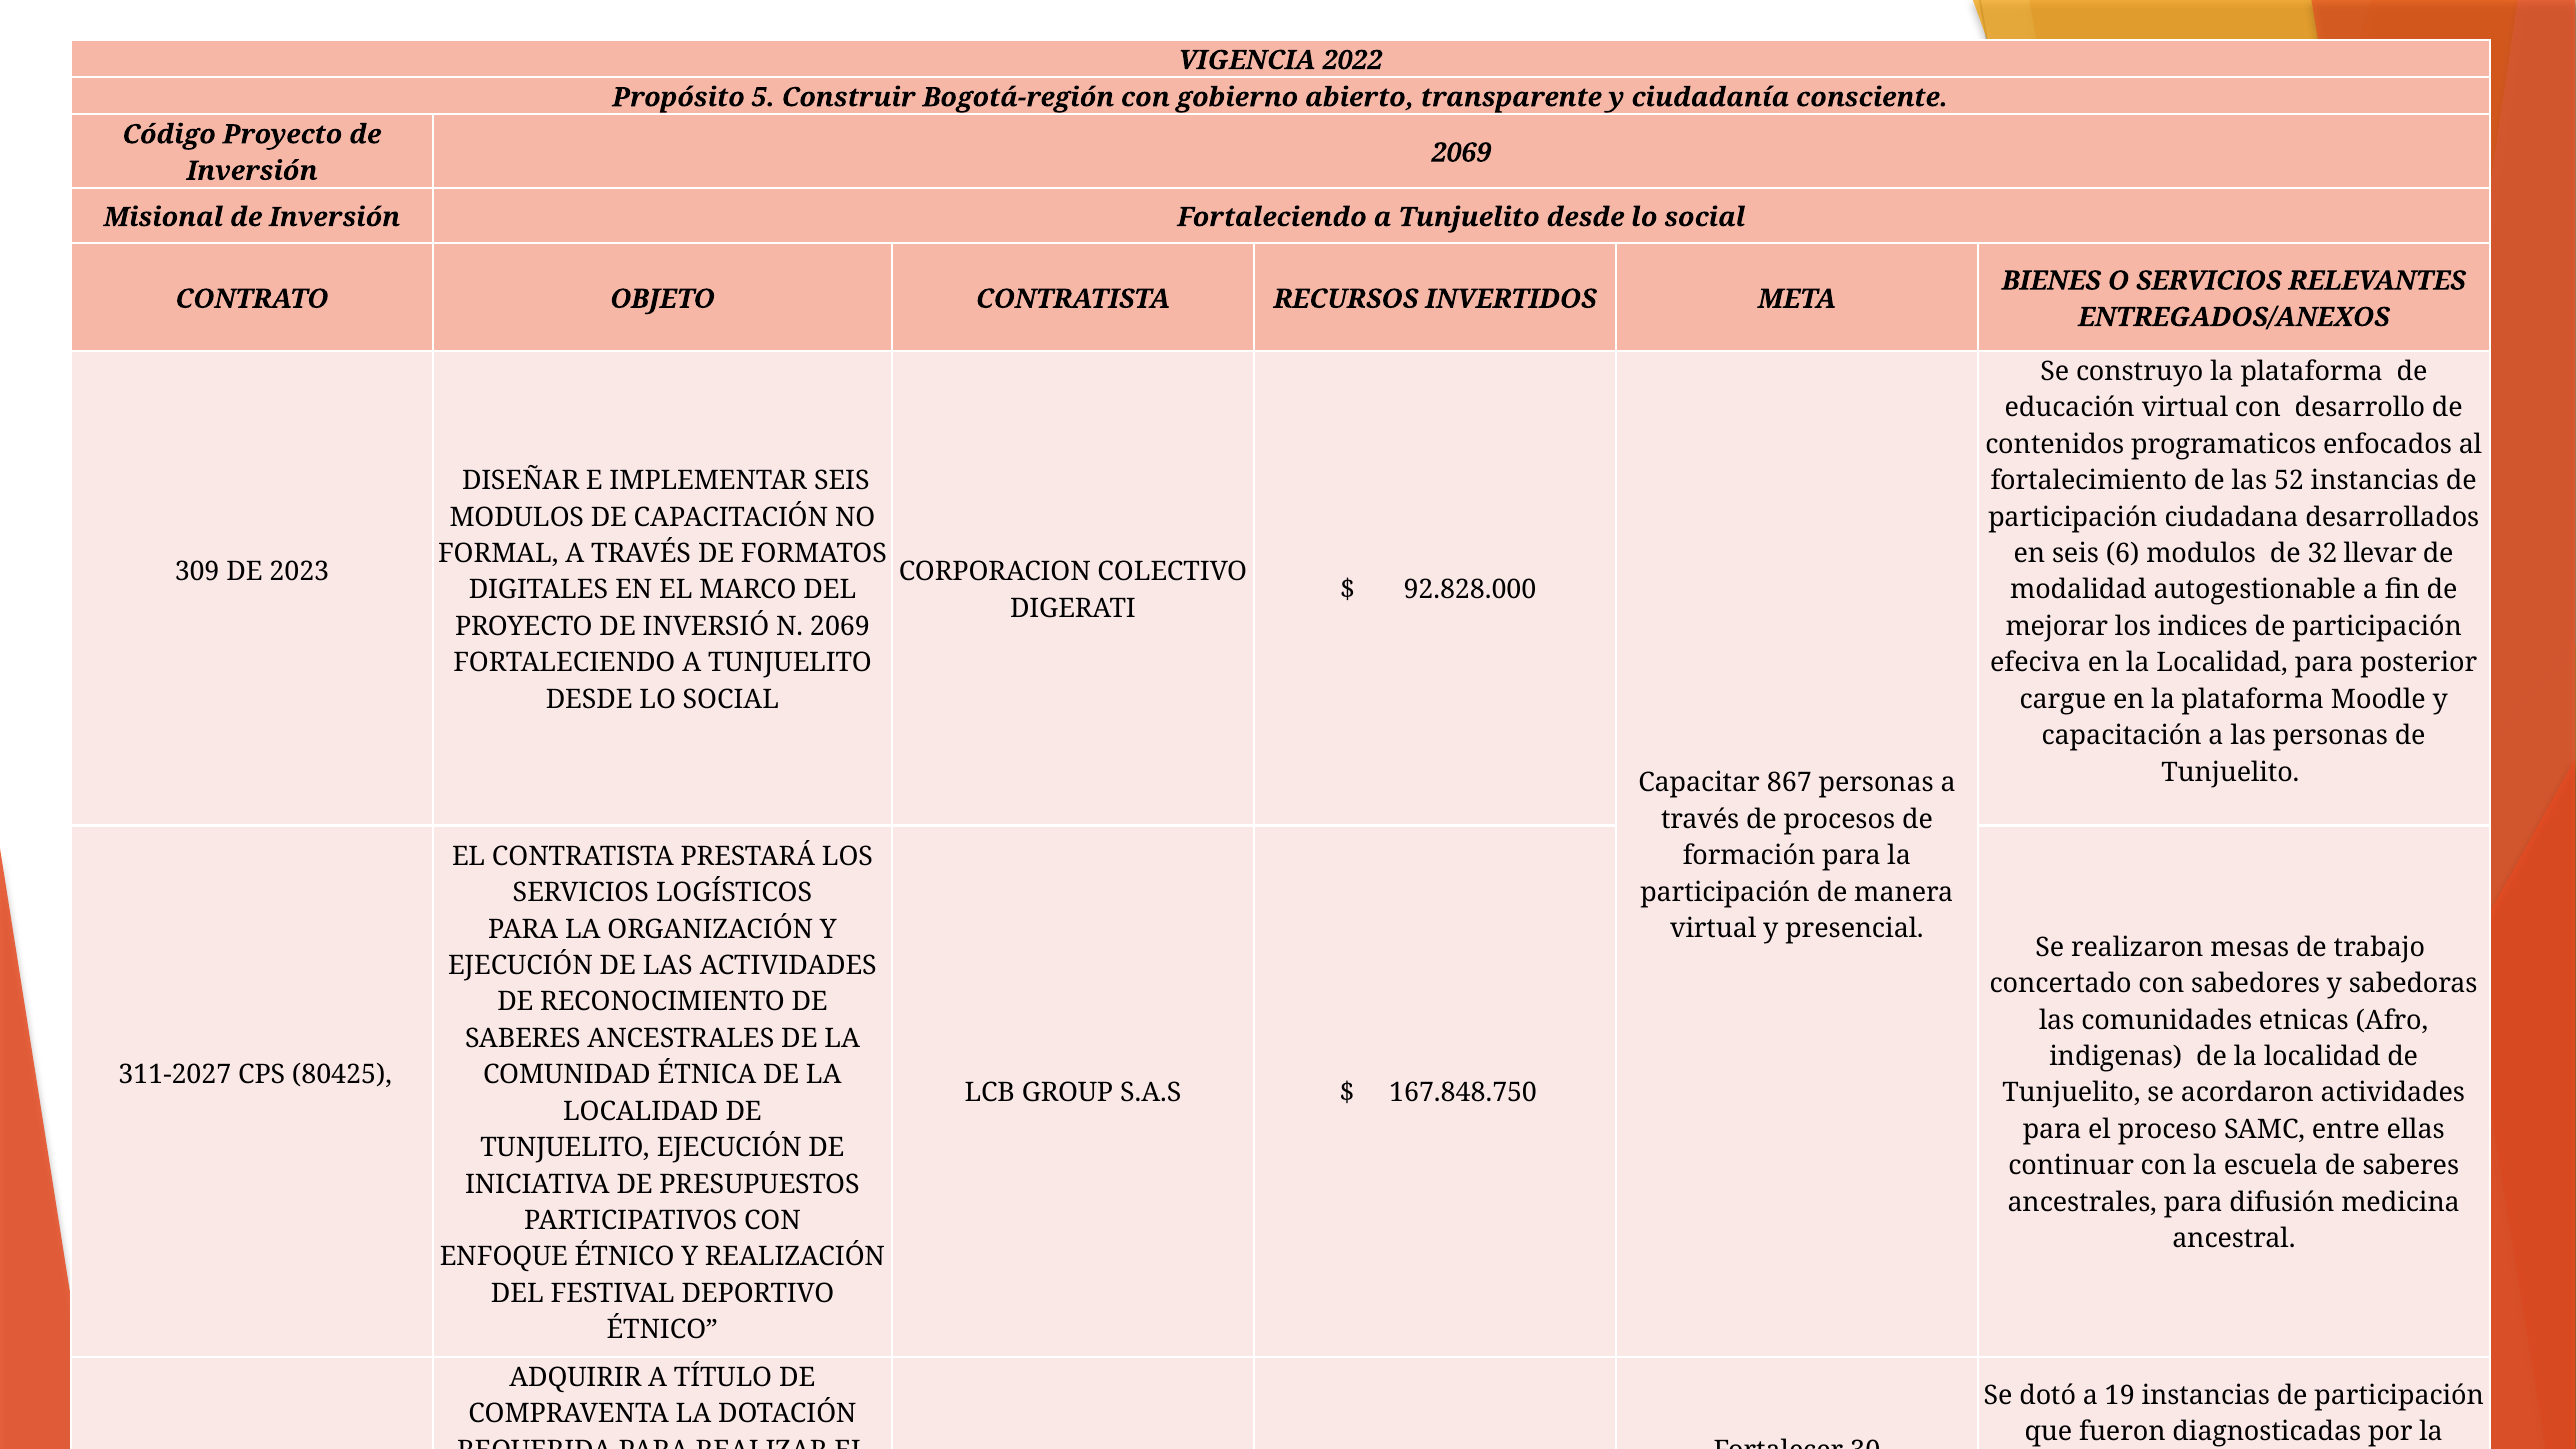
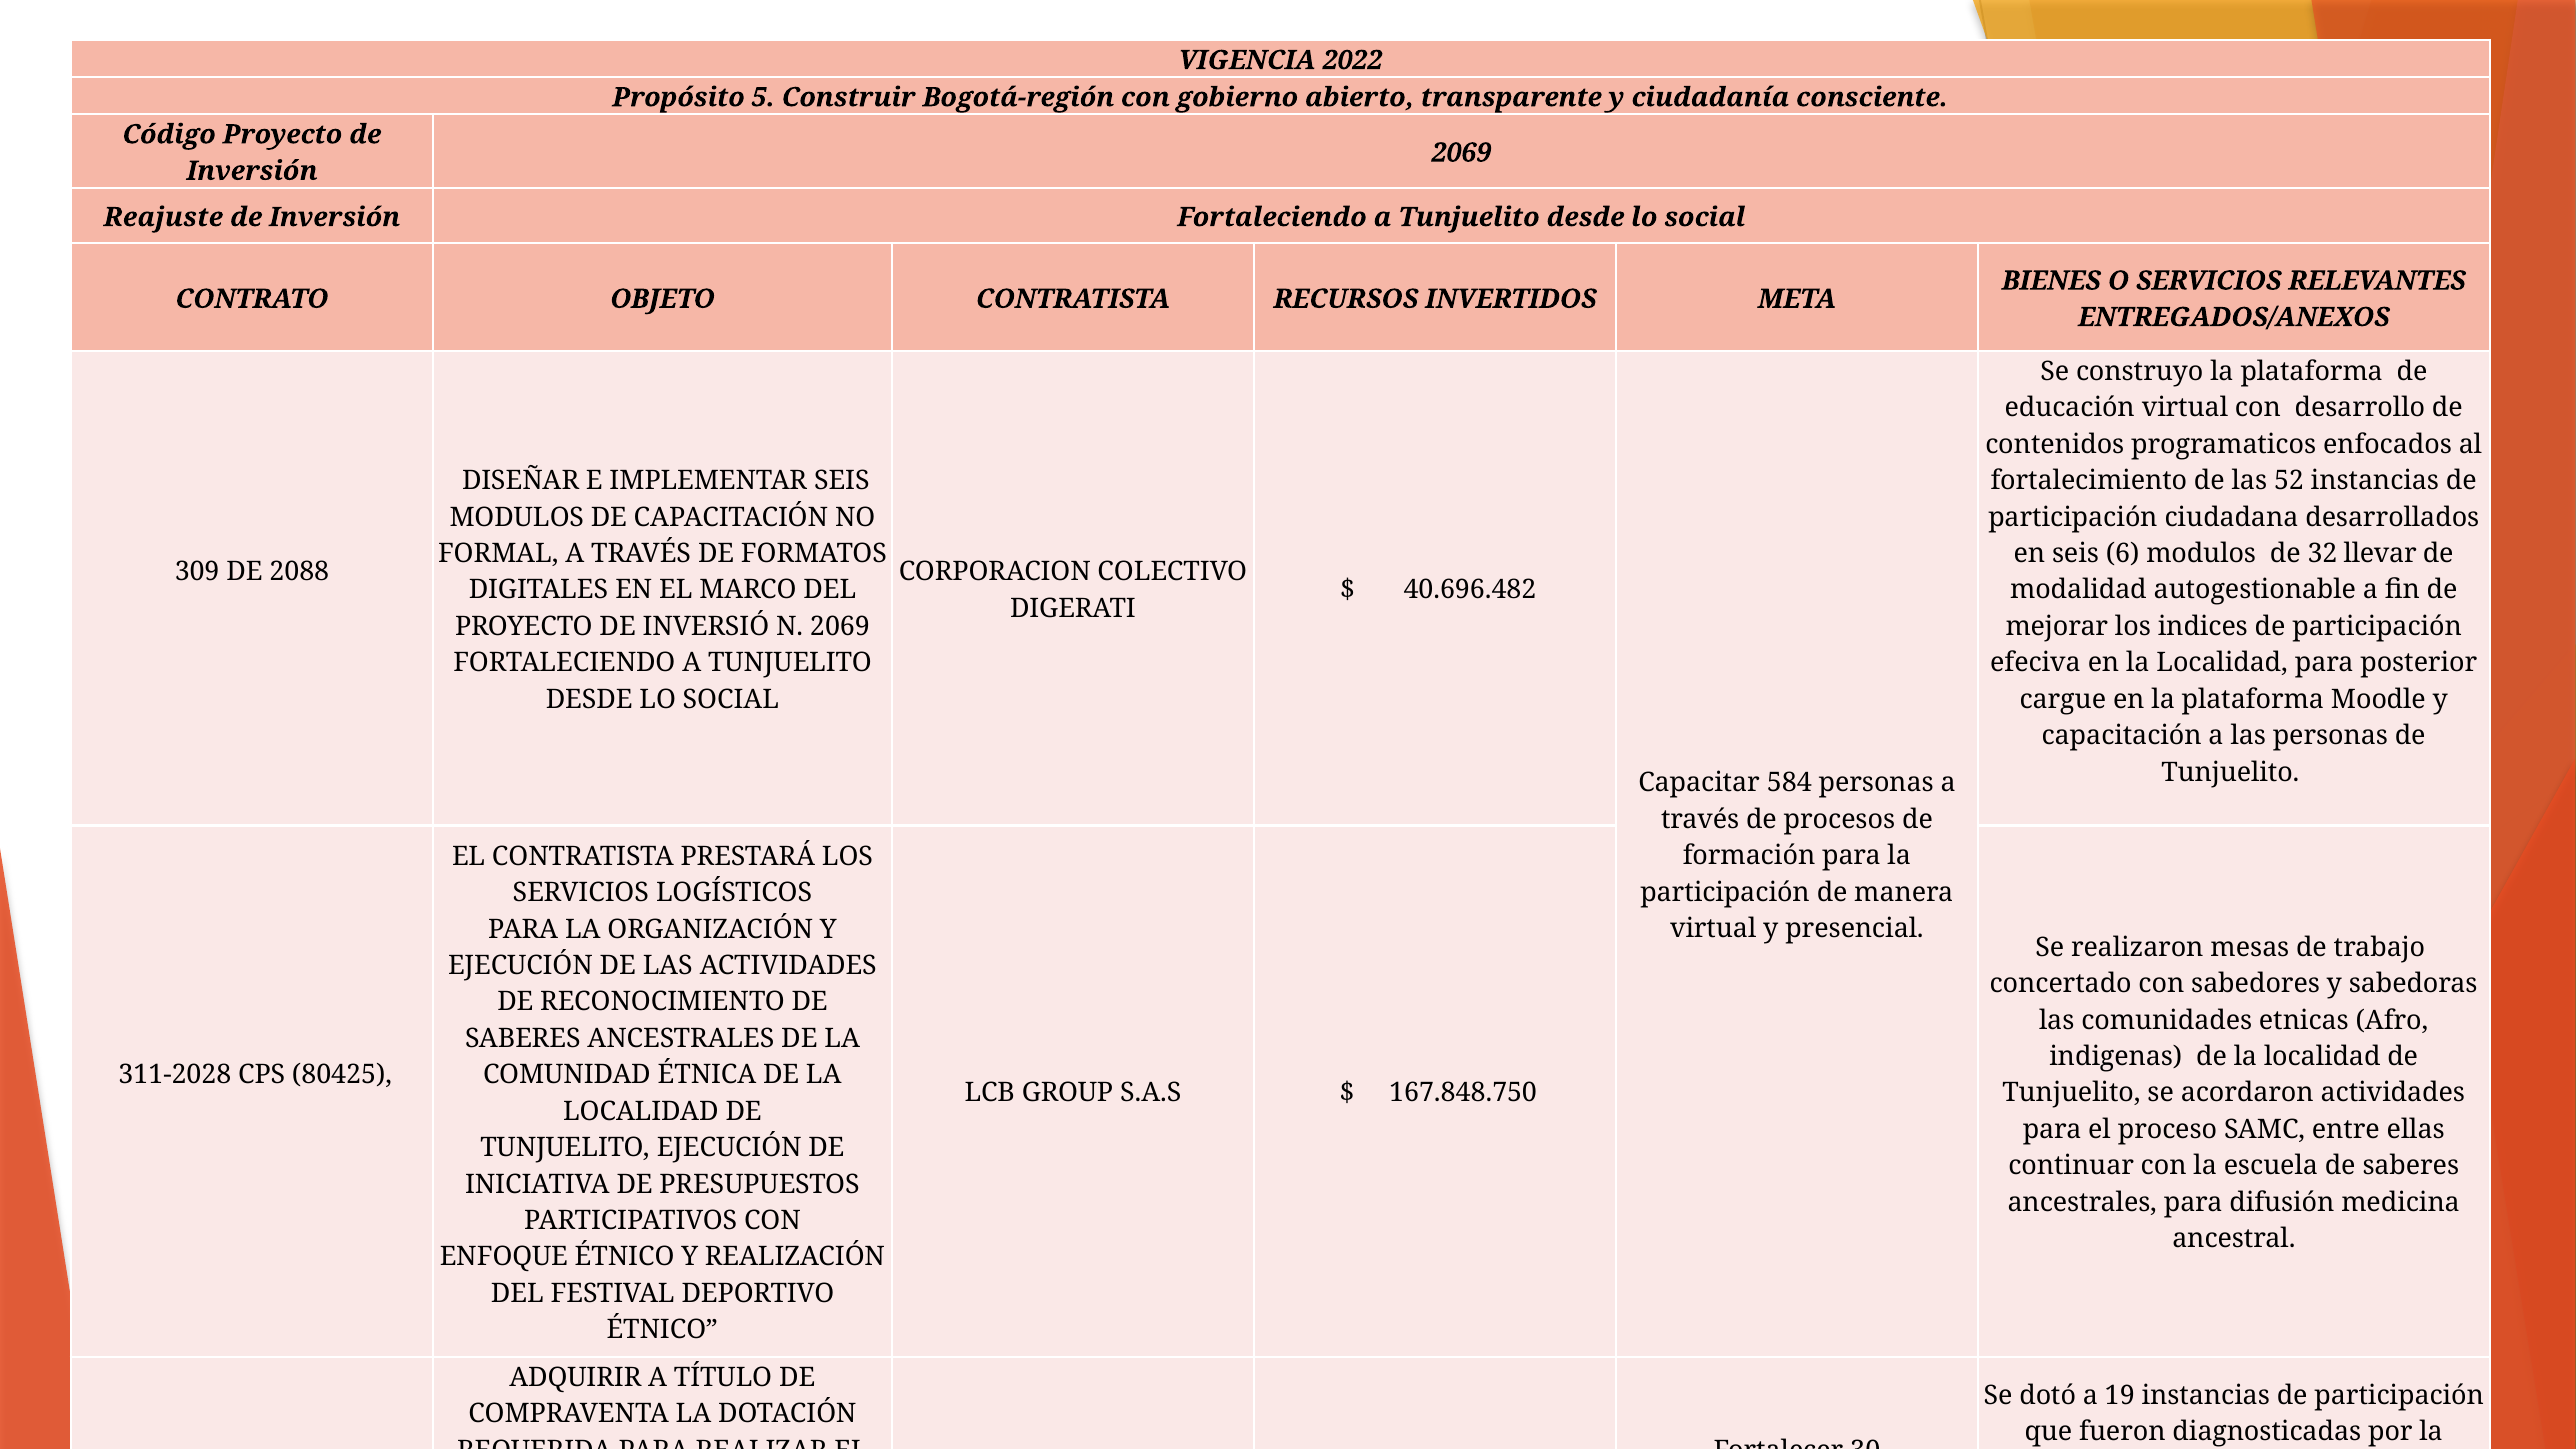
Misional: Misional -> Reajuste (163, 217)
2023: 2023 -> 2088 (299, 572)
92.828.000: 92.828.000 -> 40.696.482 (1470, 590)
867: 867 -> 584 (1789, 783)
311-2027: 311-2027 -> 311-2028 (175, 1075)
